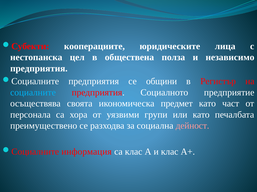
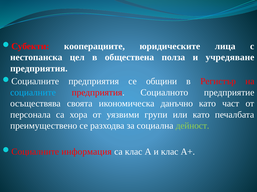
независимо: независимо -> учредяване (230, 58)
предмет: предмет -> данъчно (177, 104)
дейност colour: pink -> light green (192, 126)
